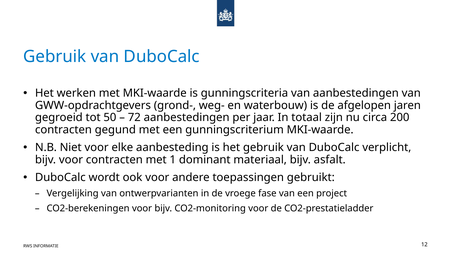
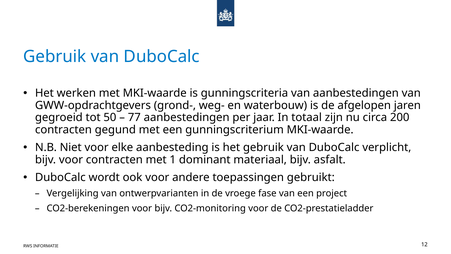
72: 72 -> 77 (134, 117)
